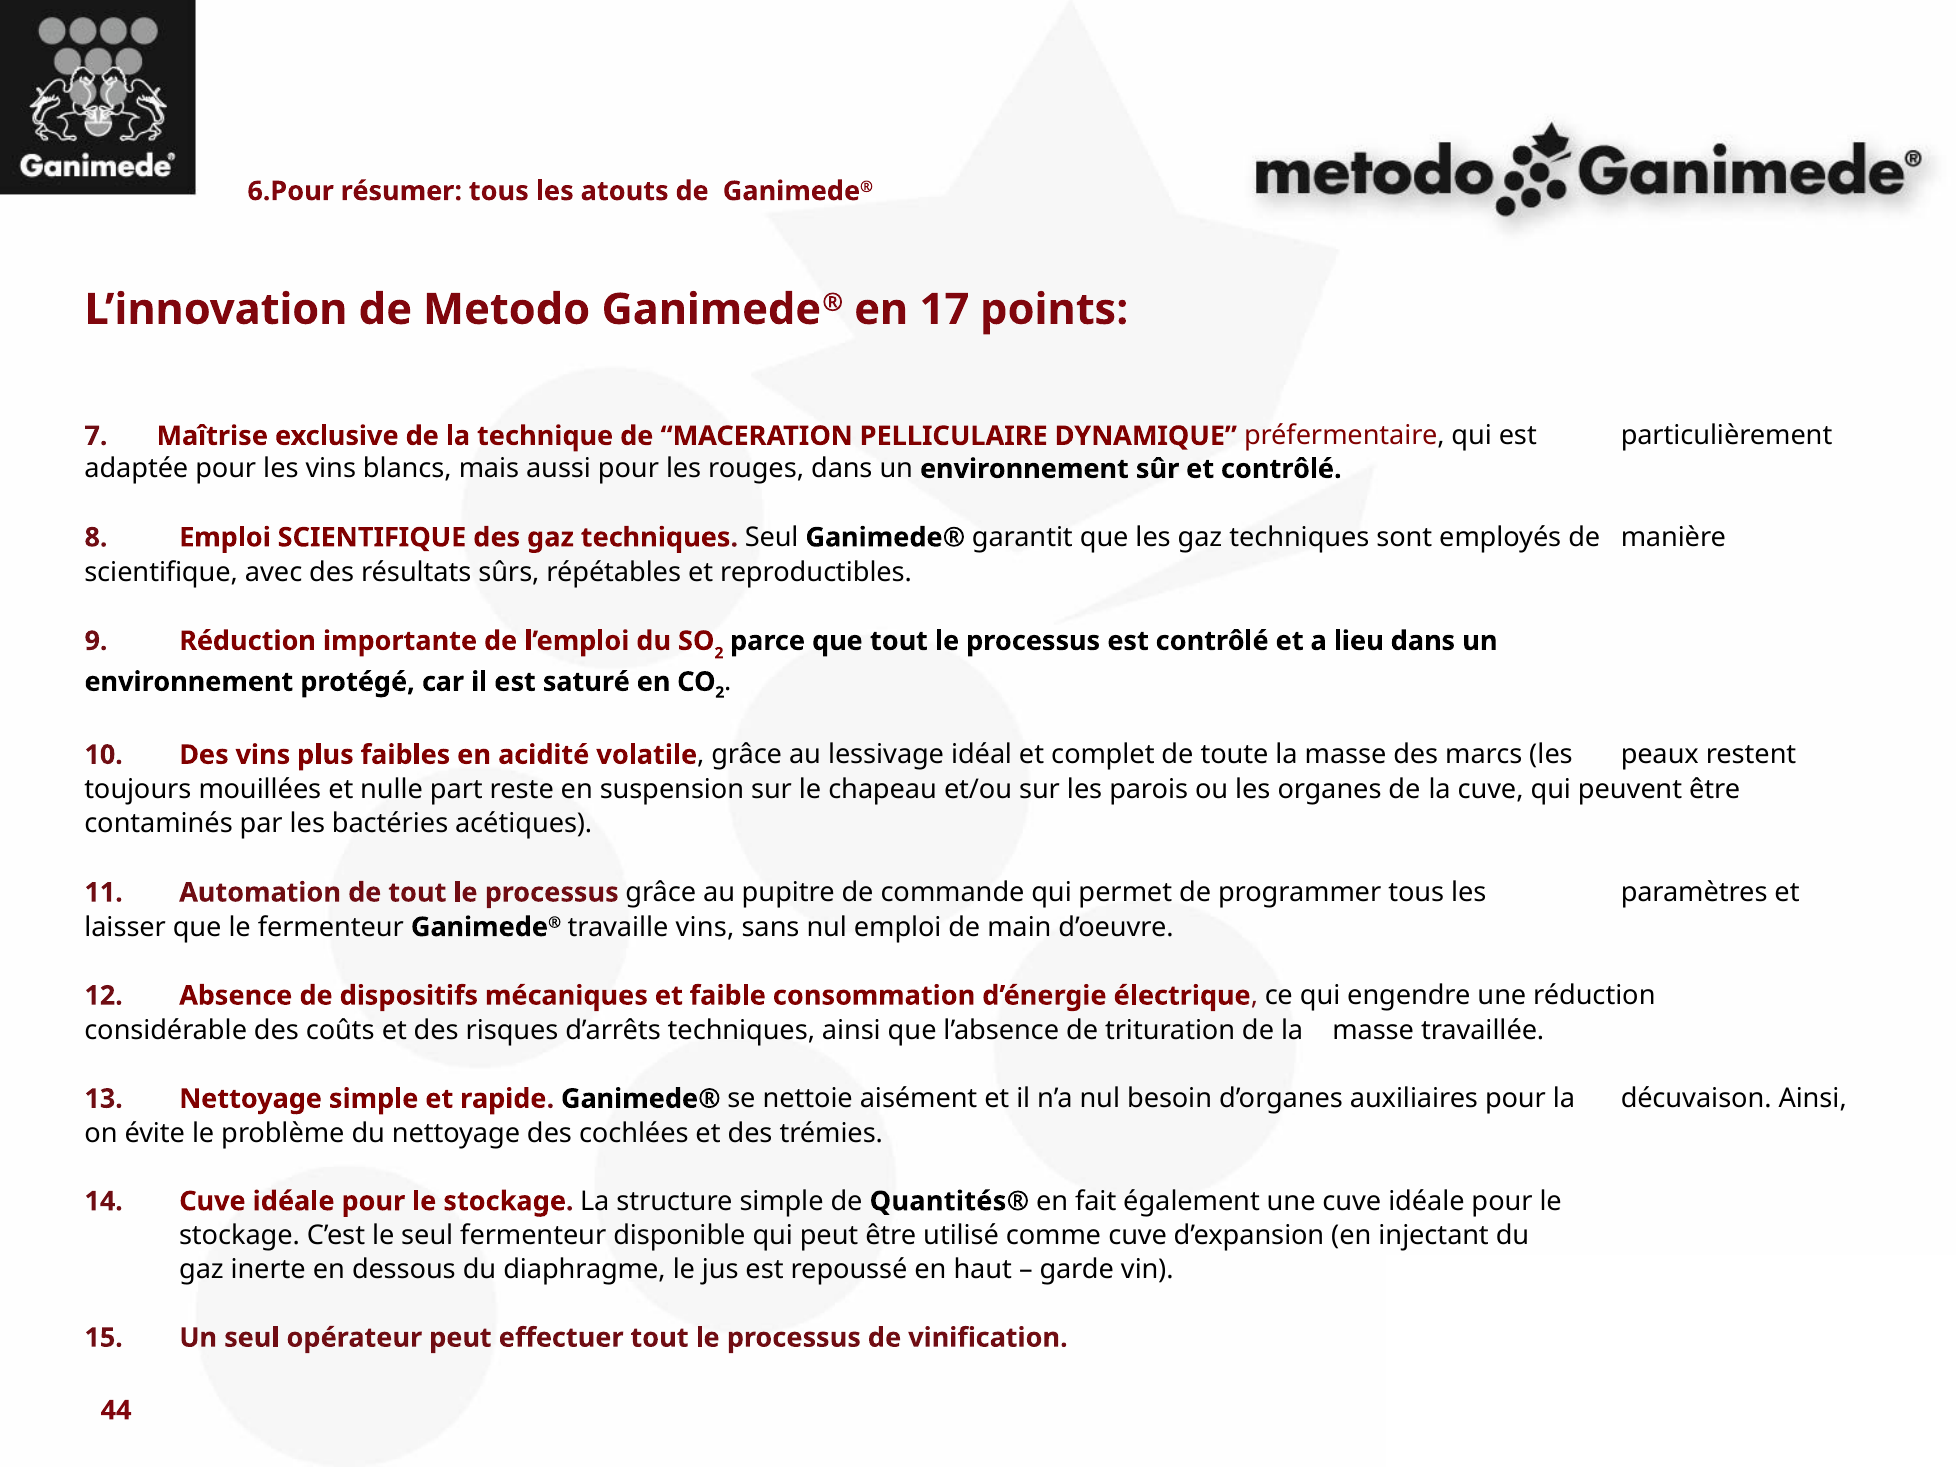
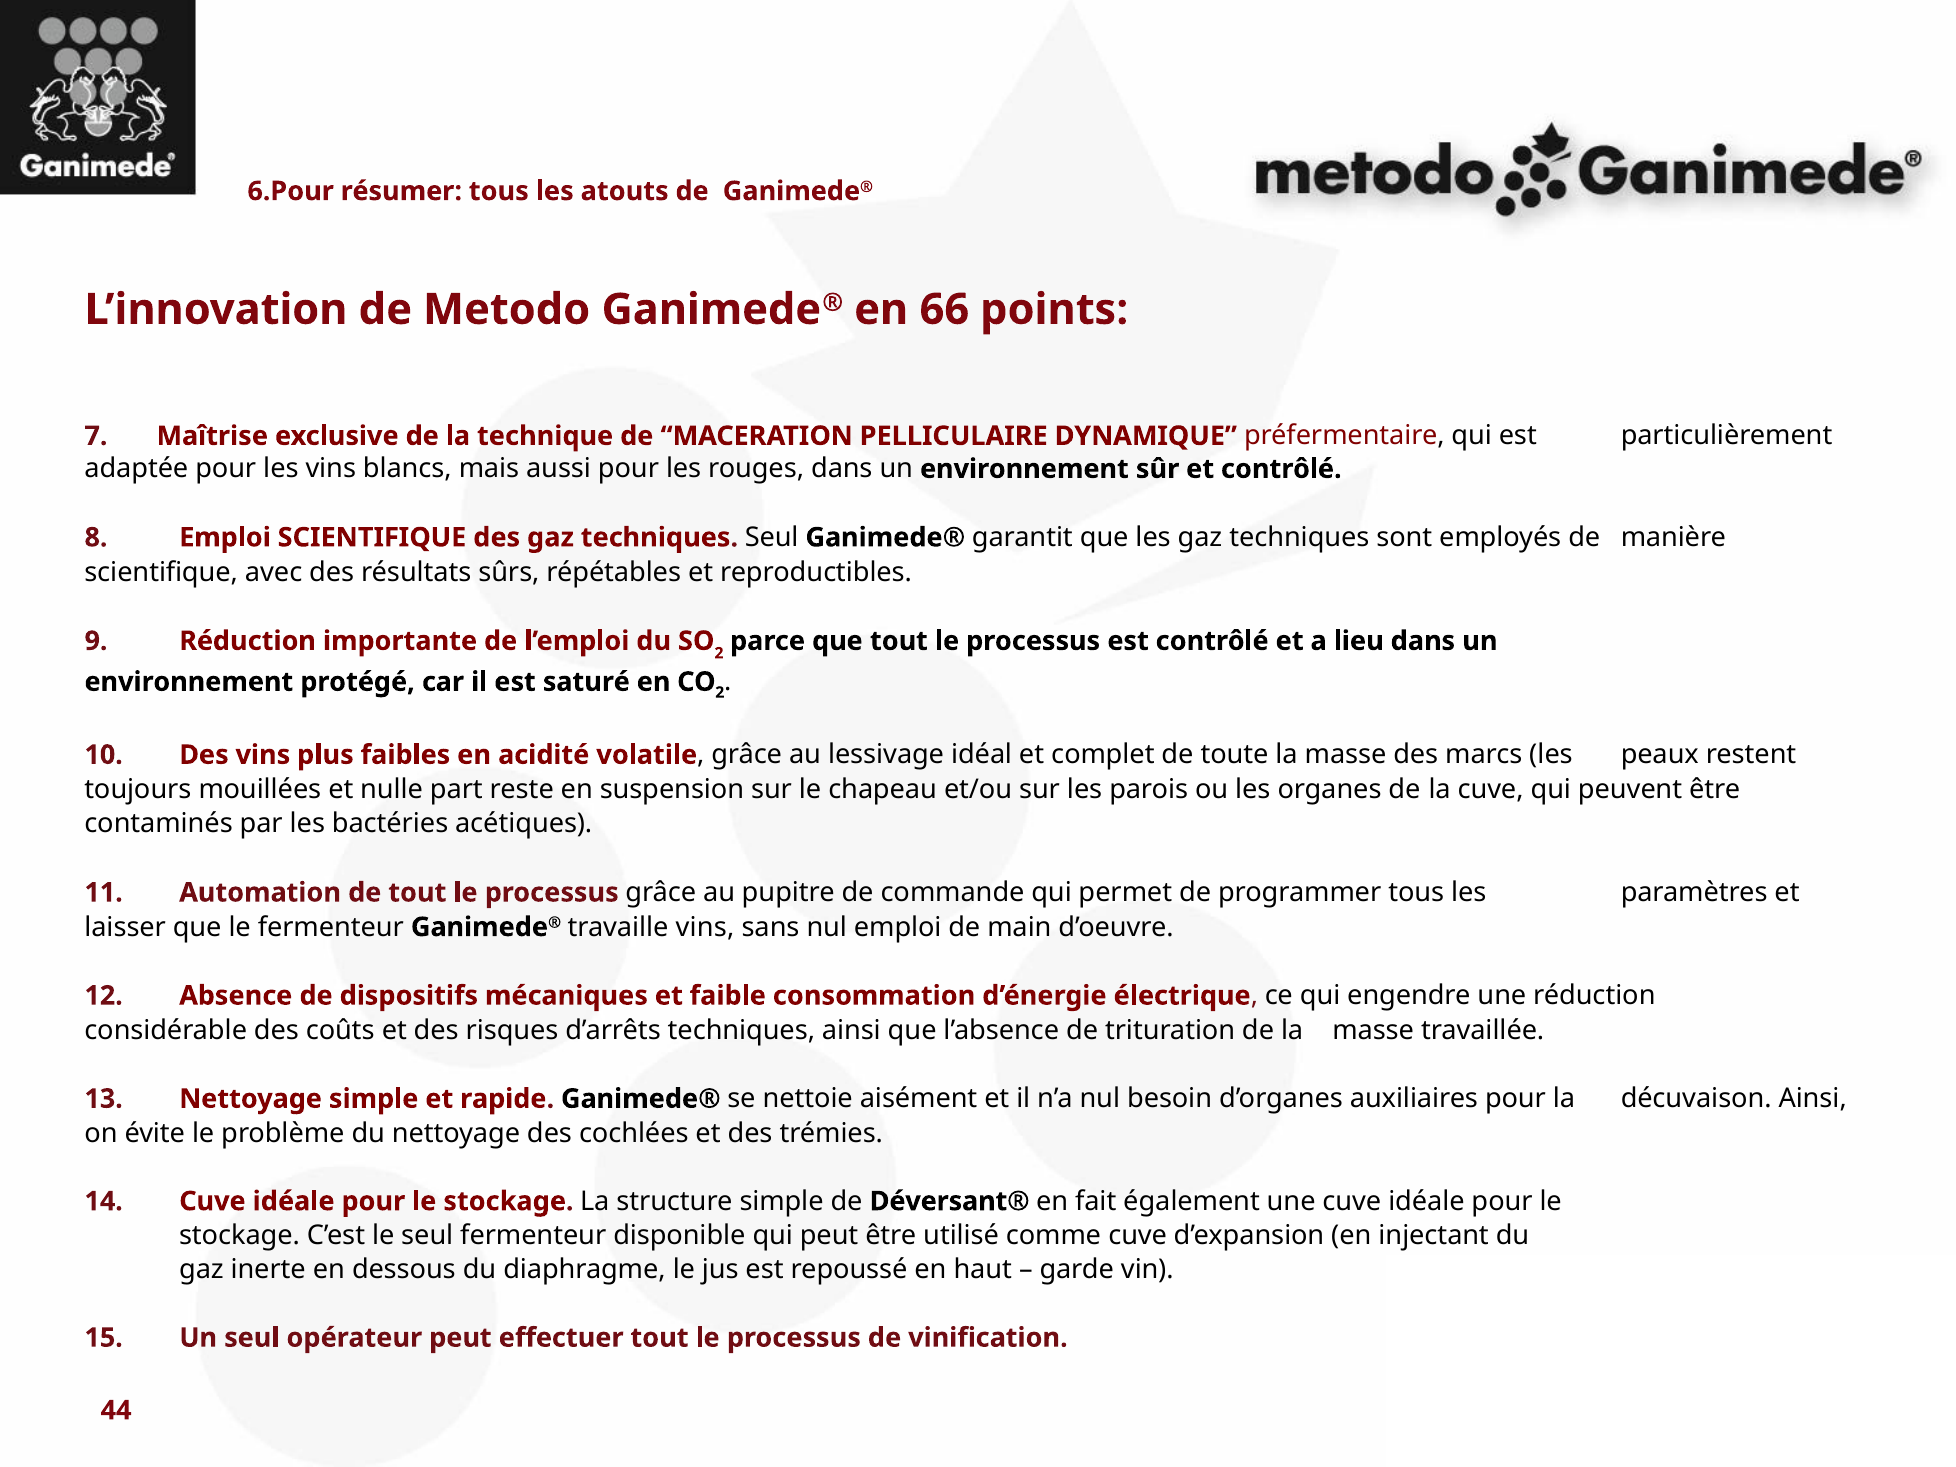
17: 17 -> 66 (944, 310)
Quantités®: Quantités® -> Déversant® (950, 1201)
